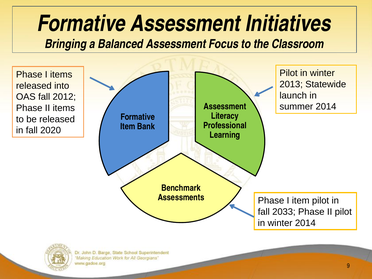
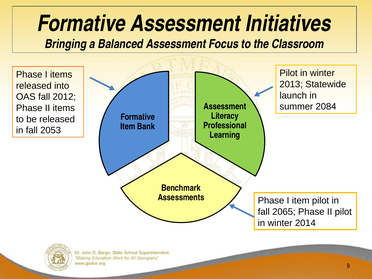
summer 2014: 2014 -> 2084 (326, 107)
2020: 2020 -> 2053 (51, 130)
2033: 2033 -> 2065 (284, 212)
